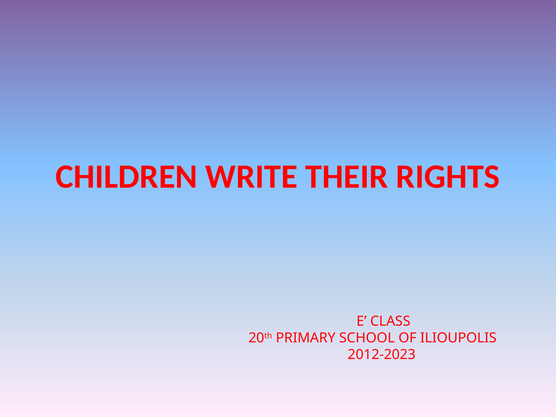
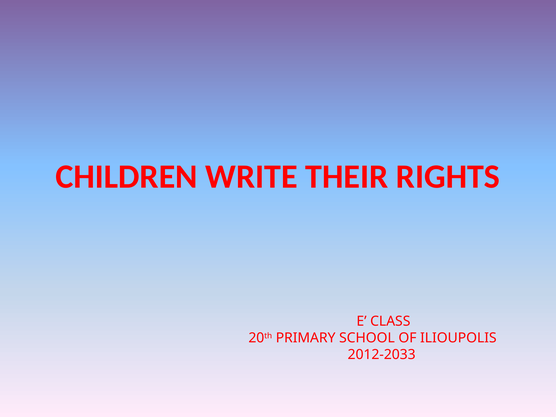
2012-2023: 2012-2023 -> 2012-2033 (382, 355)
